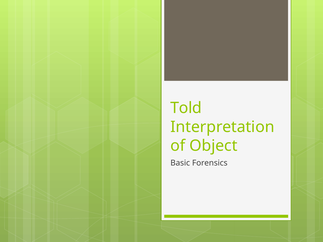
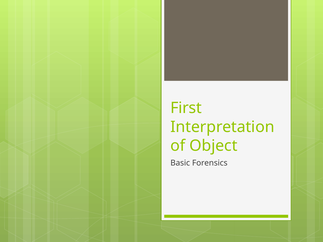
Told: Told -> First (186, 108)
